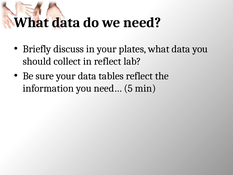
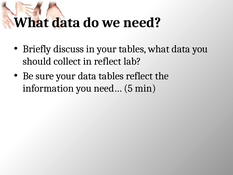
your plates: plates -> tables (132, 49)
